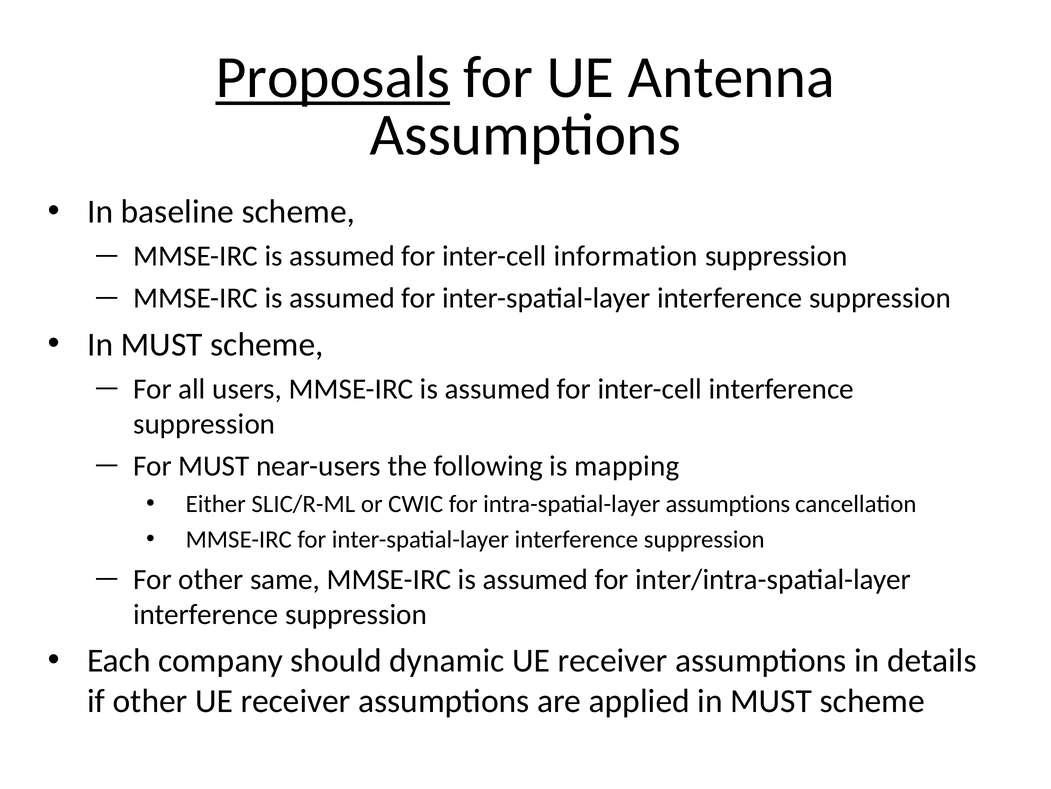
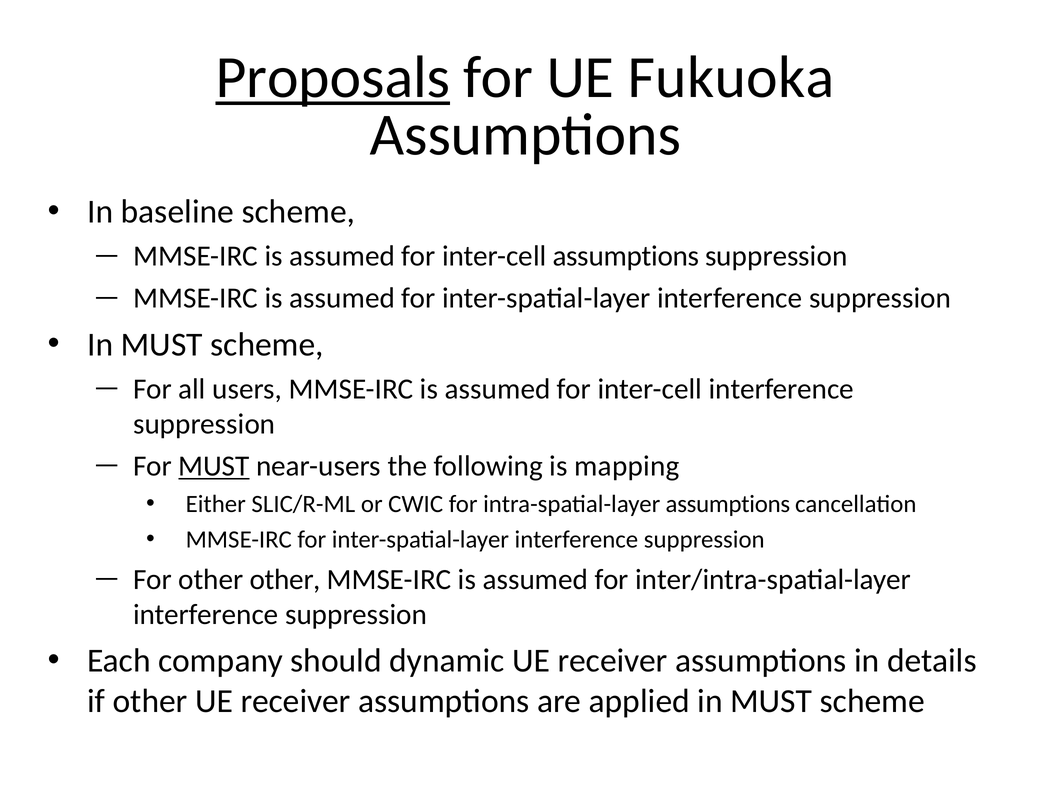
Antenna: Antenna -> Fukuoka (731, 77)
inter-cell information: information -> assumptions (626, 256)
MUST underline: none -> present (214, 466)
other same: same -> other (285, 579)
